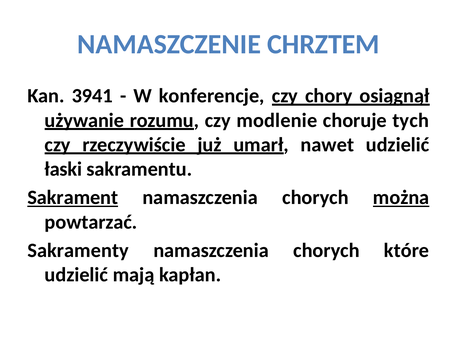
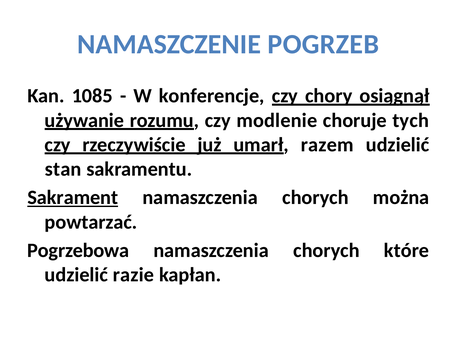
CHRZTEM: CHRZTEM -> POGRZEB (323, 44)
3941: 3941 -> 1085 (92, 96)
nawet: nawet -> razem (327, 145)
łaski: łaski -> stan (63, 169)
można underline: present -> none (401, 197)
Sakramenty: Sakramenty -> Pogrzebowa (78, 250)
mają: mają -> razie (133, 275)
